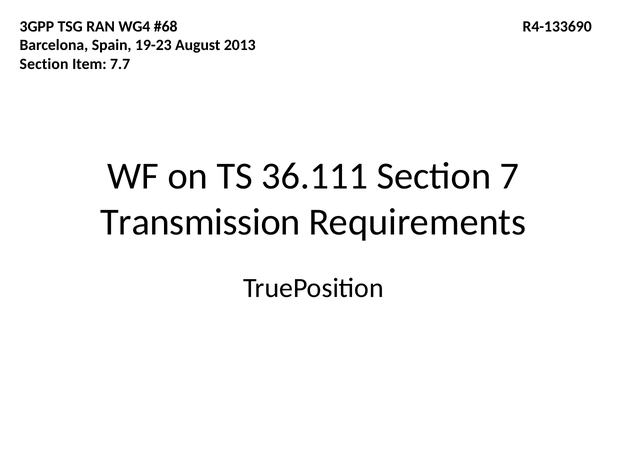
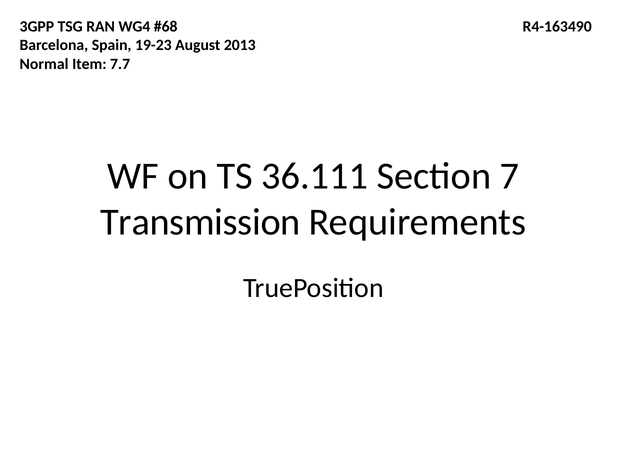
R4-133690: R4-133690 -> R4-163490 (557, 27)
Section: Section -> Normal (44, 64)
